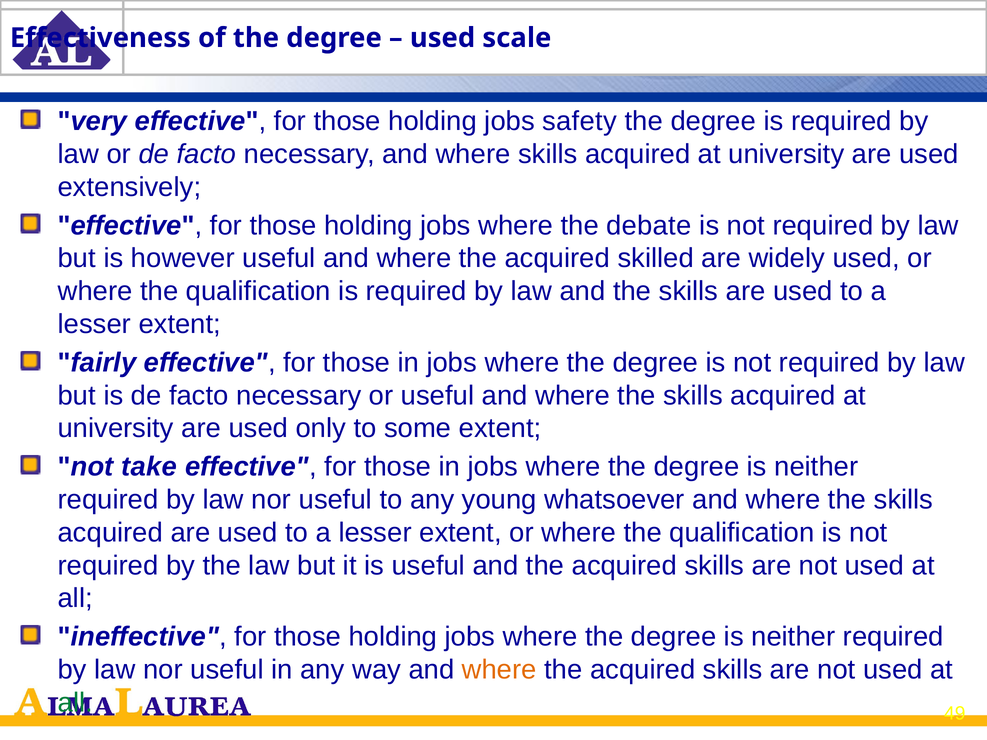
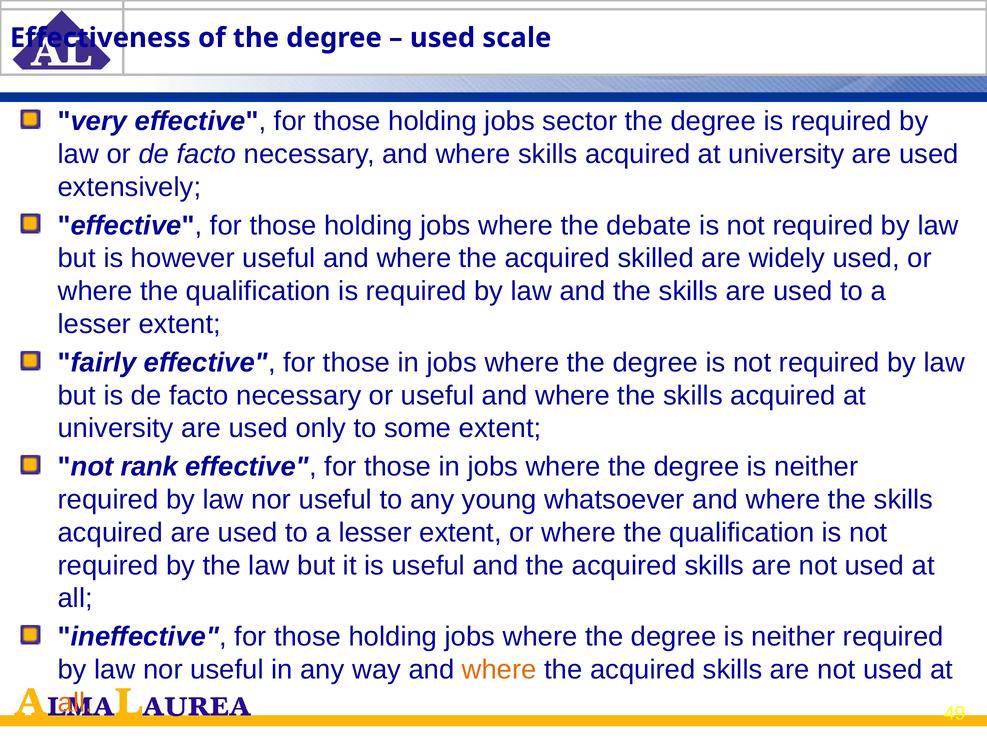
safety: safety -> sector (580, 121)
take: take -> rank (149, 467)
all colour: green -> orange (75, 703)
